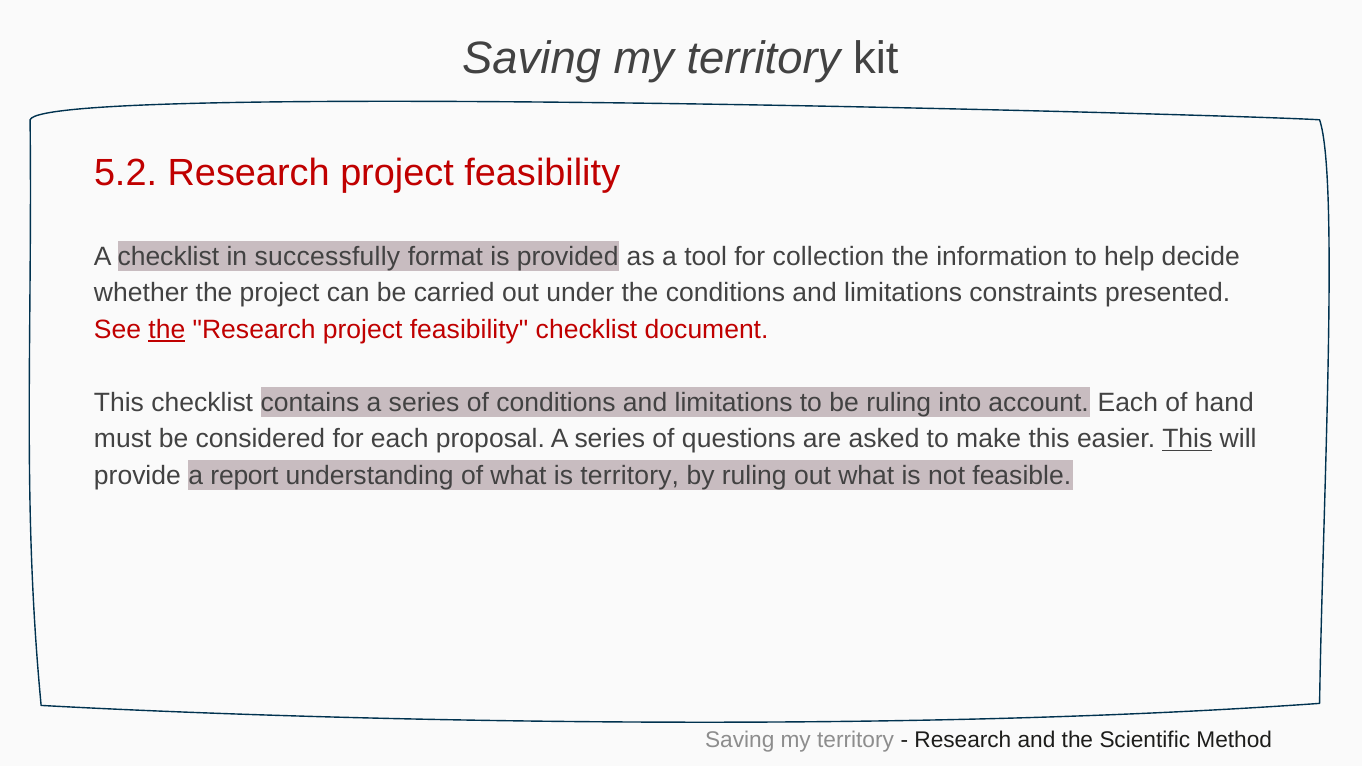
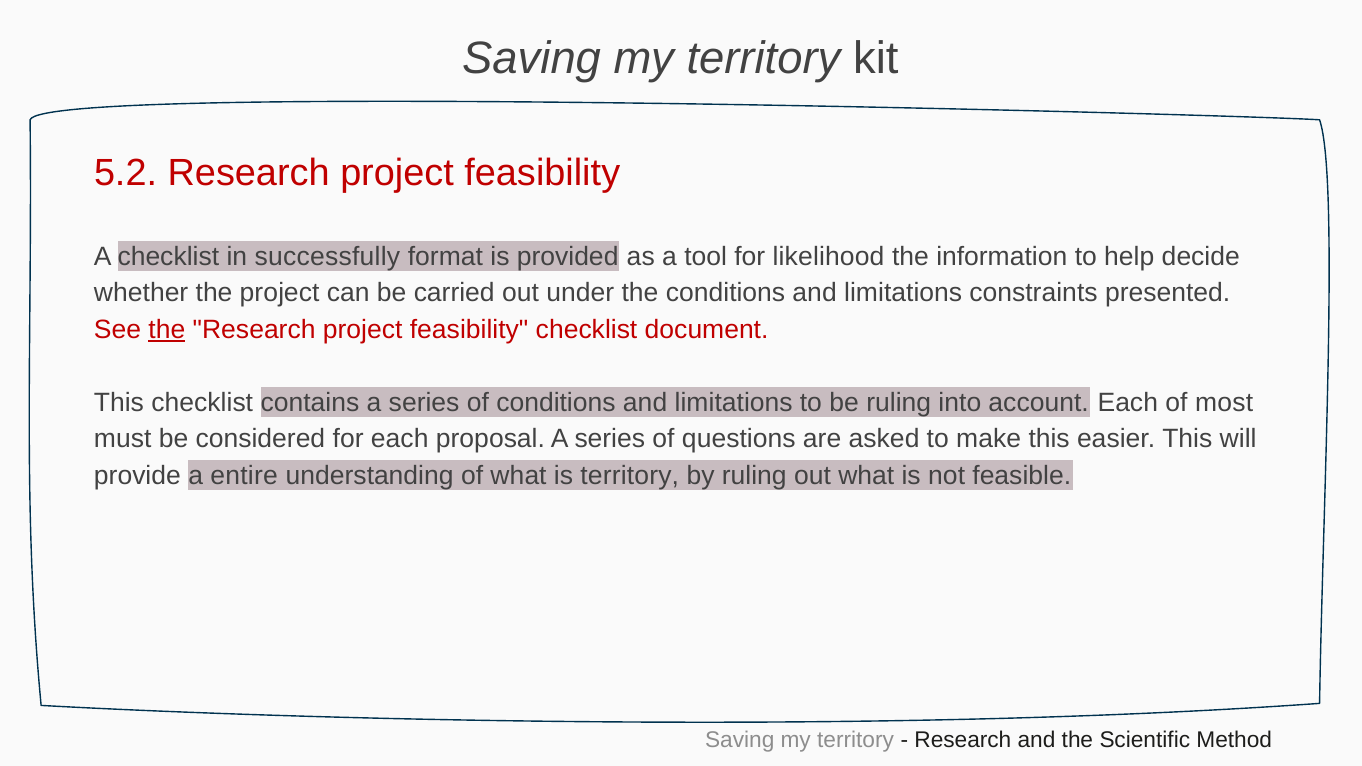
collection: collection -> likelihood (829, 257)
hand: hand -> most (1224, 403)
This underline: present -> none (1187, 439)
report: report -> entire (244, 476)
